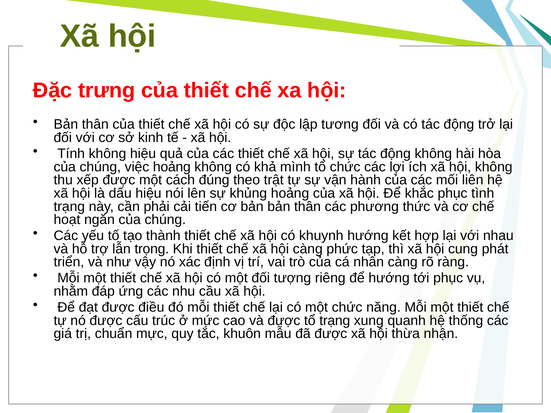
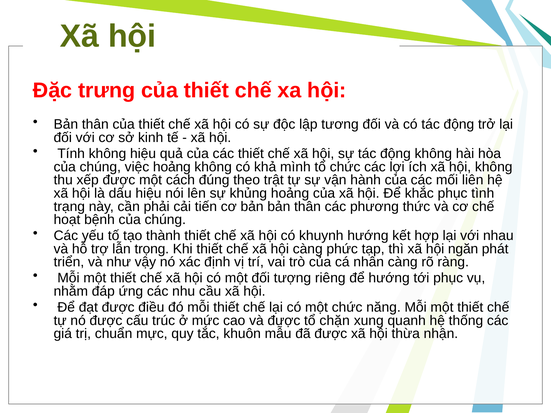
ngăn: ngăn -> bệnh (99, 220)
cung: cung -> ngăn (463, 249)
tổ trạng: trạng -> chặn (335, 321)
